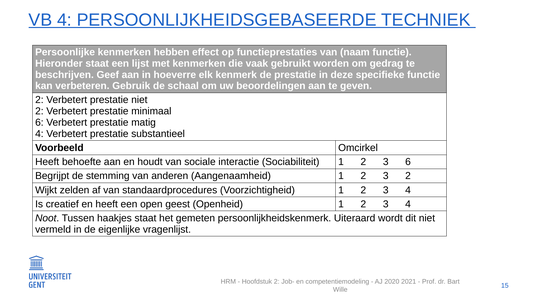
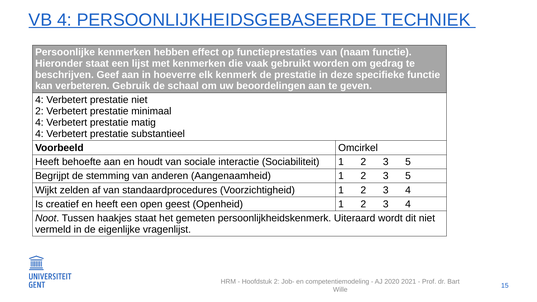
2: 2 -> 4 (39, 100)
6: 6 -> 4 (39, 123)
6: 6 -> 5 (408, 162)
2: 2 -> 5 (408, 176)
